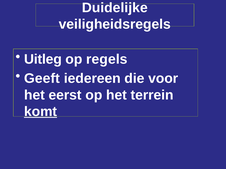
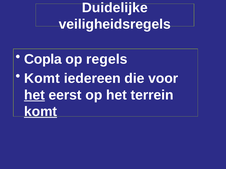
Uitleg: Uitleg -> Copla (43, 59)
Geeft: Geeft -> Komt (42, 79)
het underline: none -> present (34, 95)
